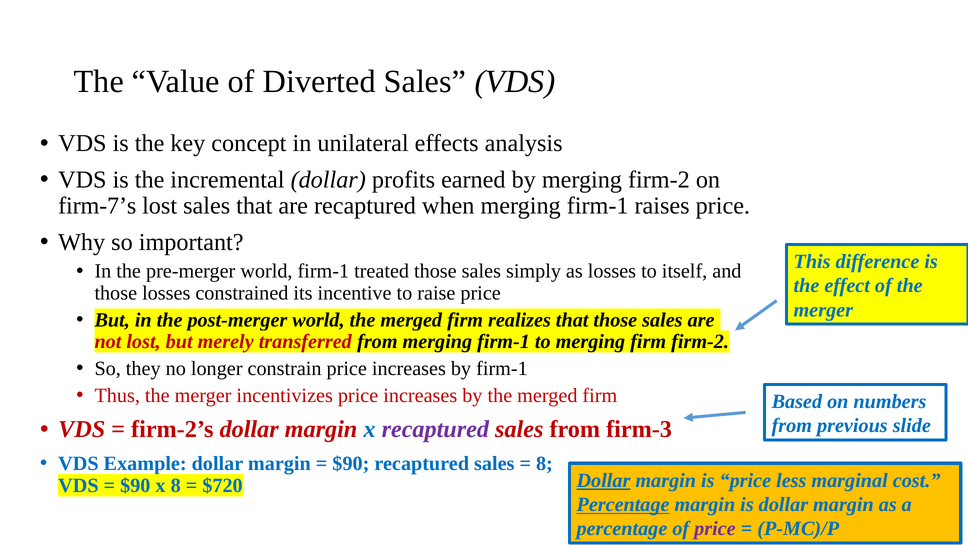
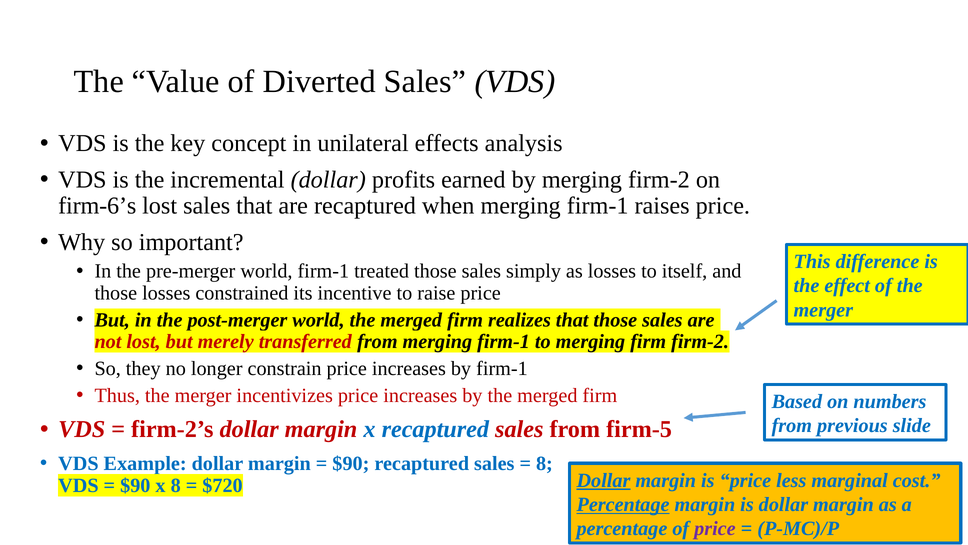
firm-7’s: firm-7’s -> firm-6’s (97, 206)
recaptured colour: purple -> blue (435, 429)
firm-3: firm-3 -> firm-5 (639, 429)
